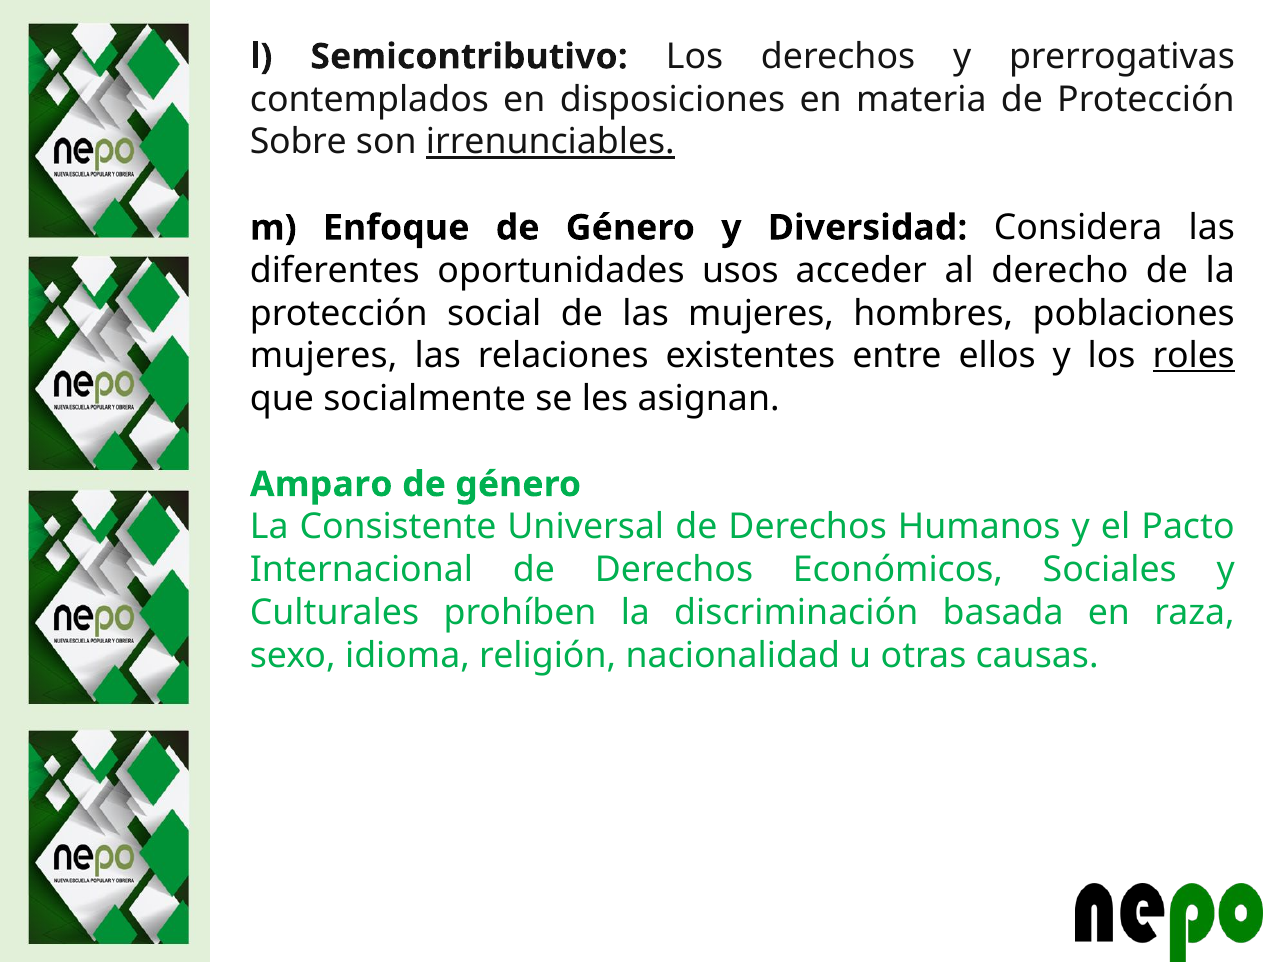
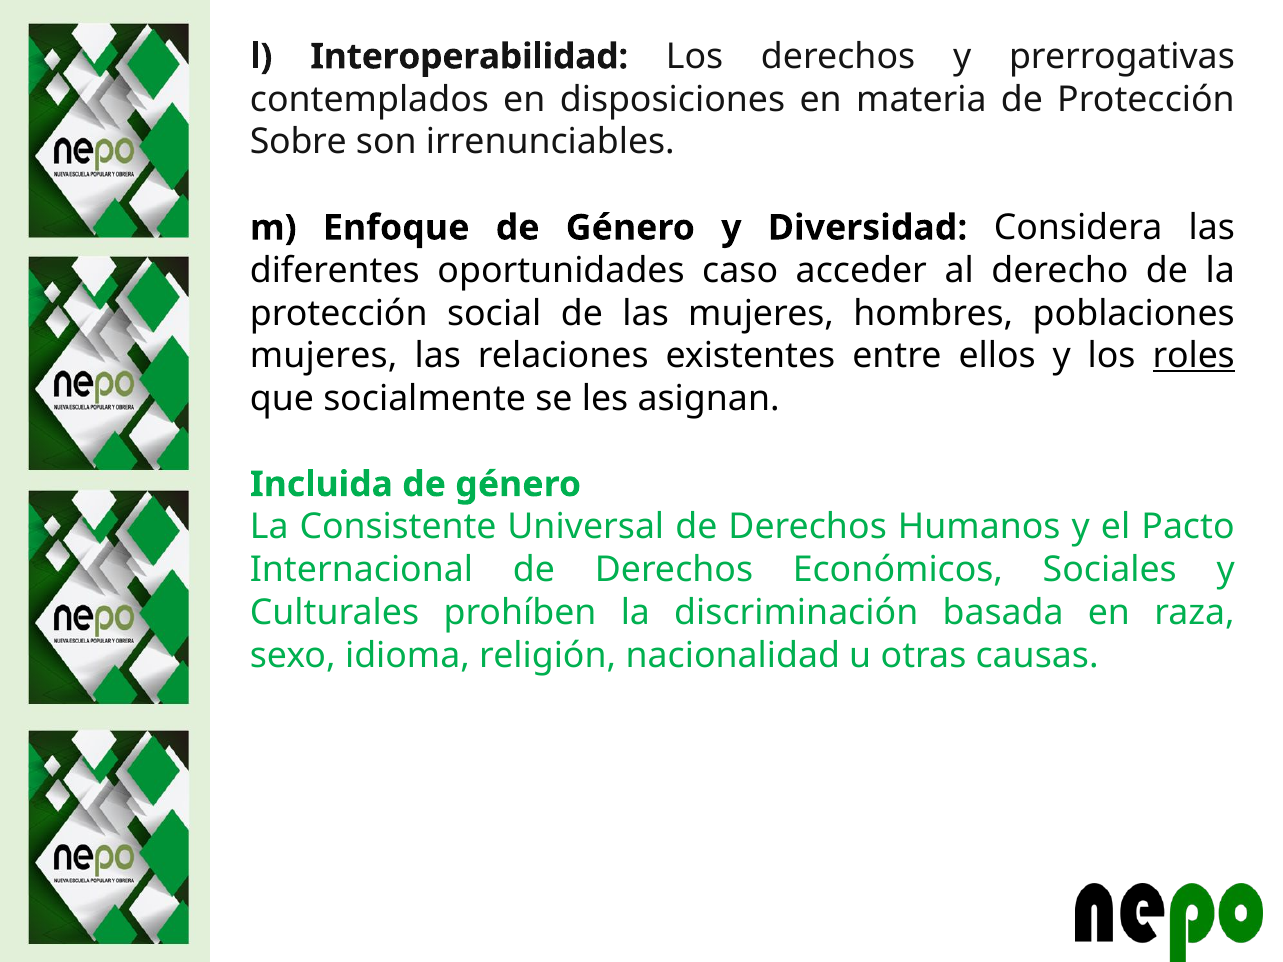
Semicontributivo: Semicontributivo -> Interoperabilidad (469, 57)
irrenunciables underline: present -> none (550, 142)
usos: usos -> caso (740, 271)
Amparo: Amparo -> Incluida (321, 485)
